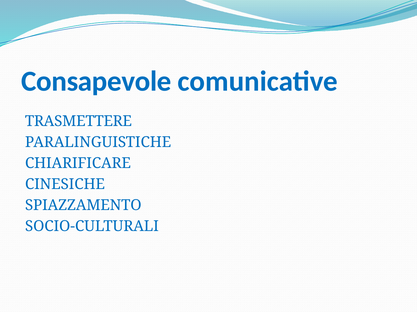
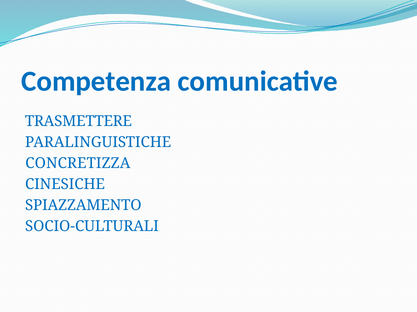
Consapevole: Consapevole -> Competenza (96, 81)
CHIARIFICARE: CHIARIFICARE -> CONCRETIZZA (78, 164)
